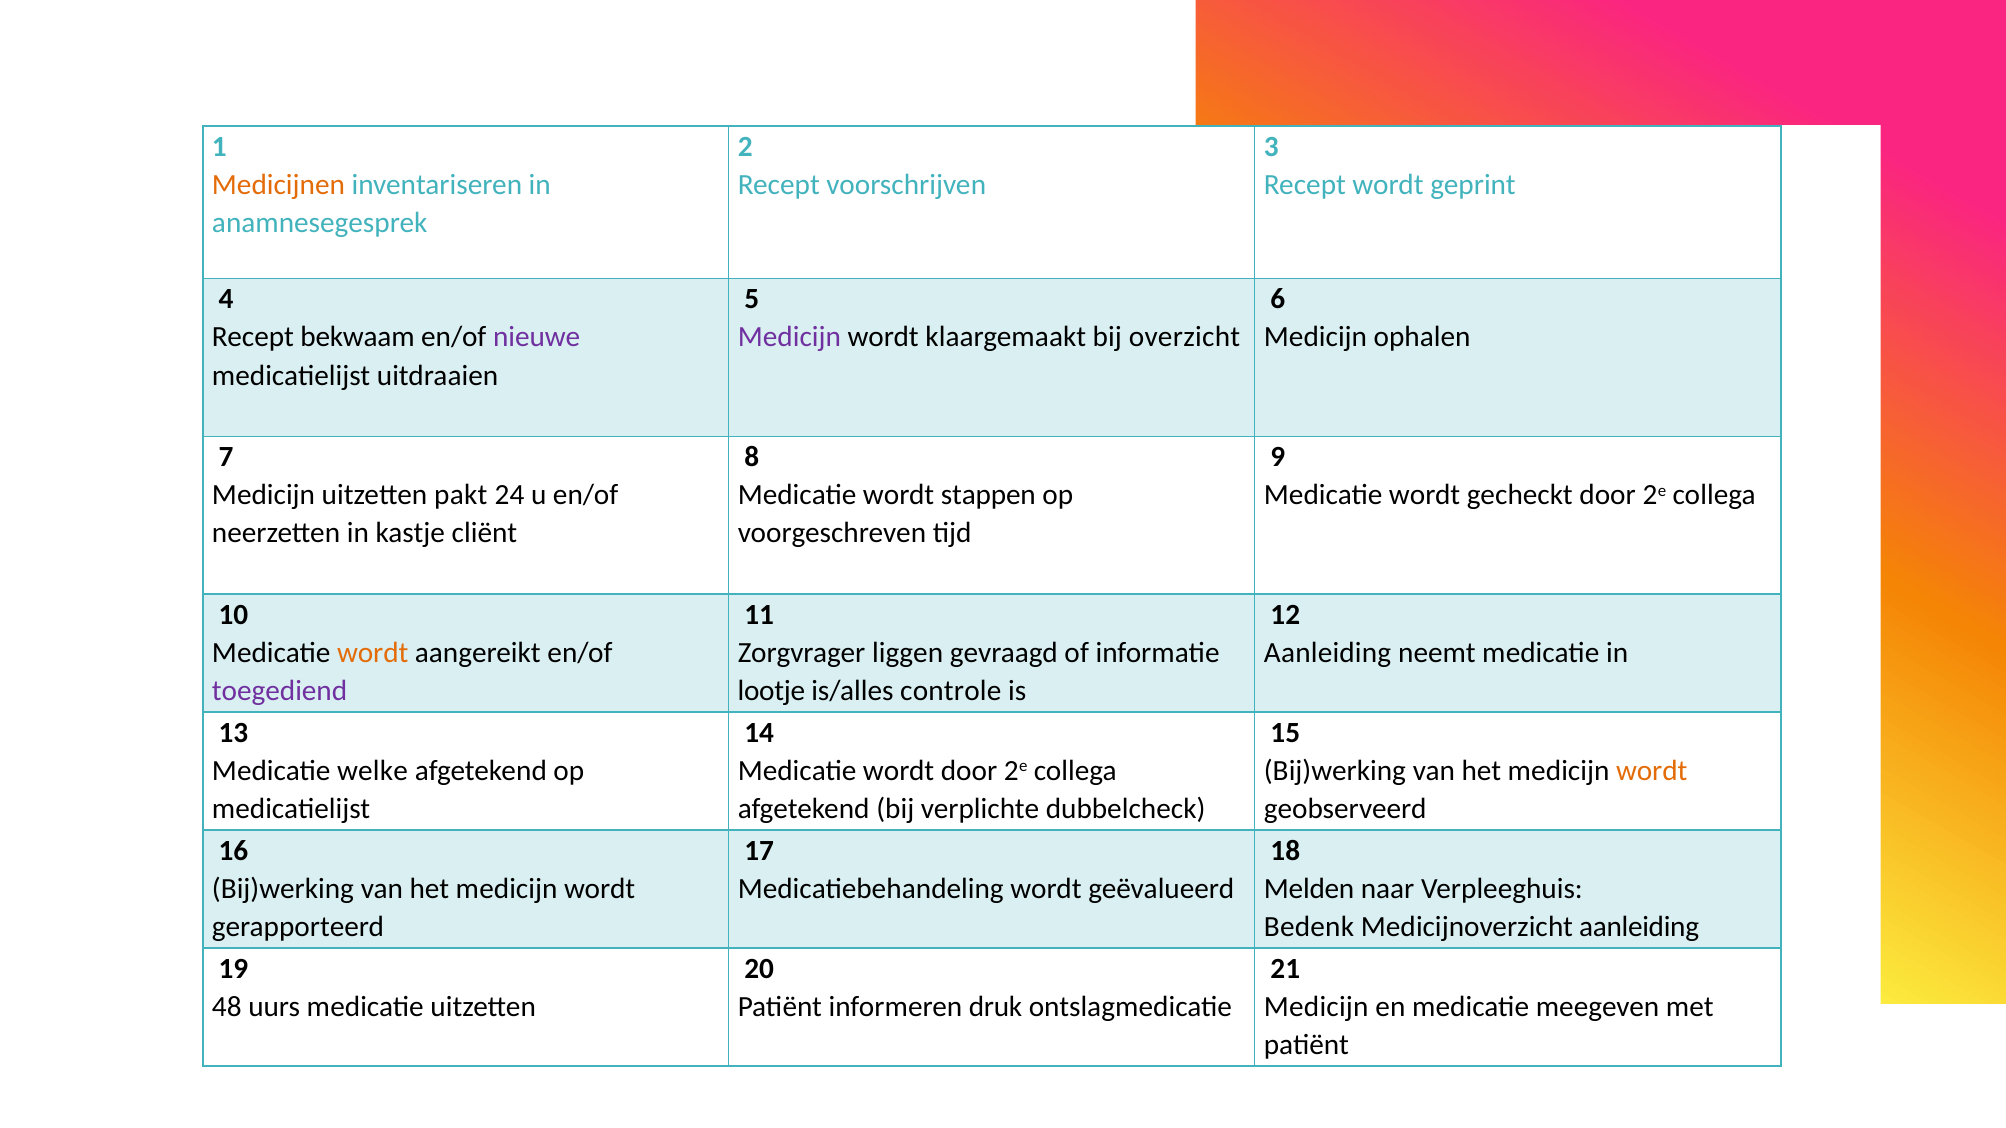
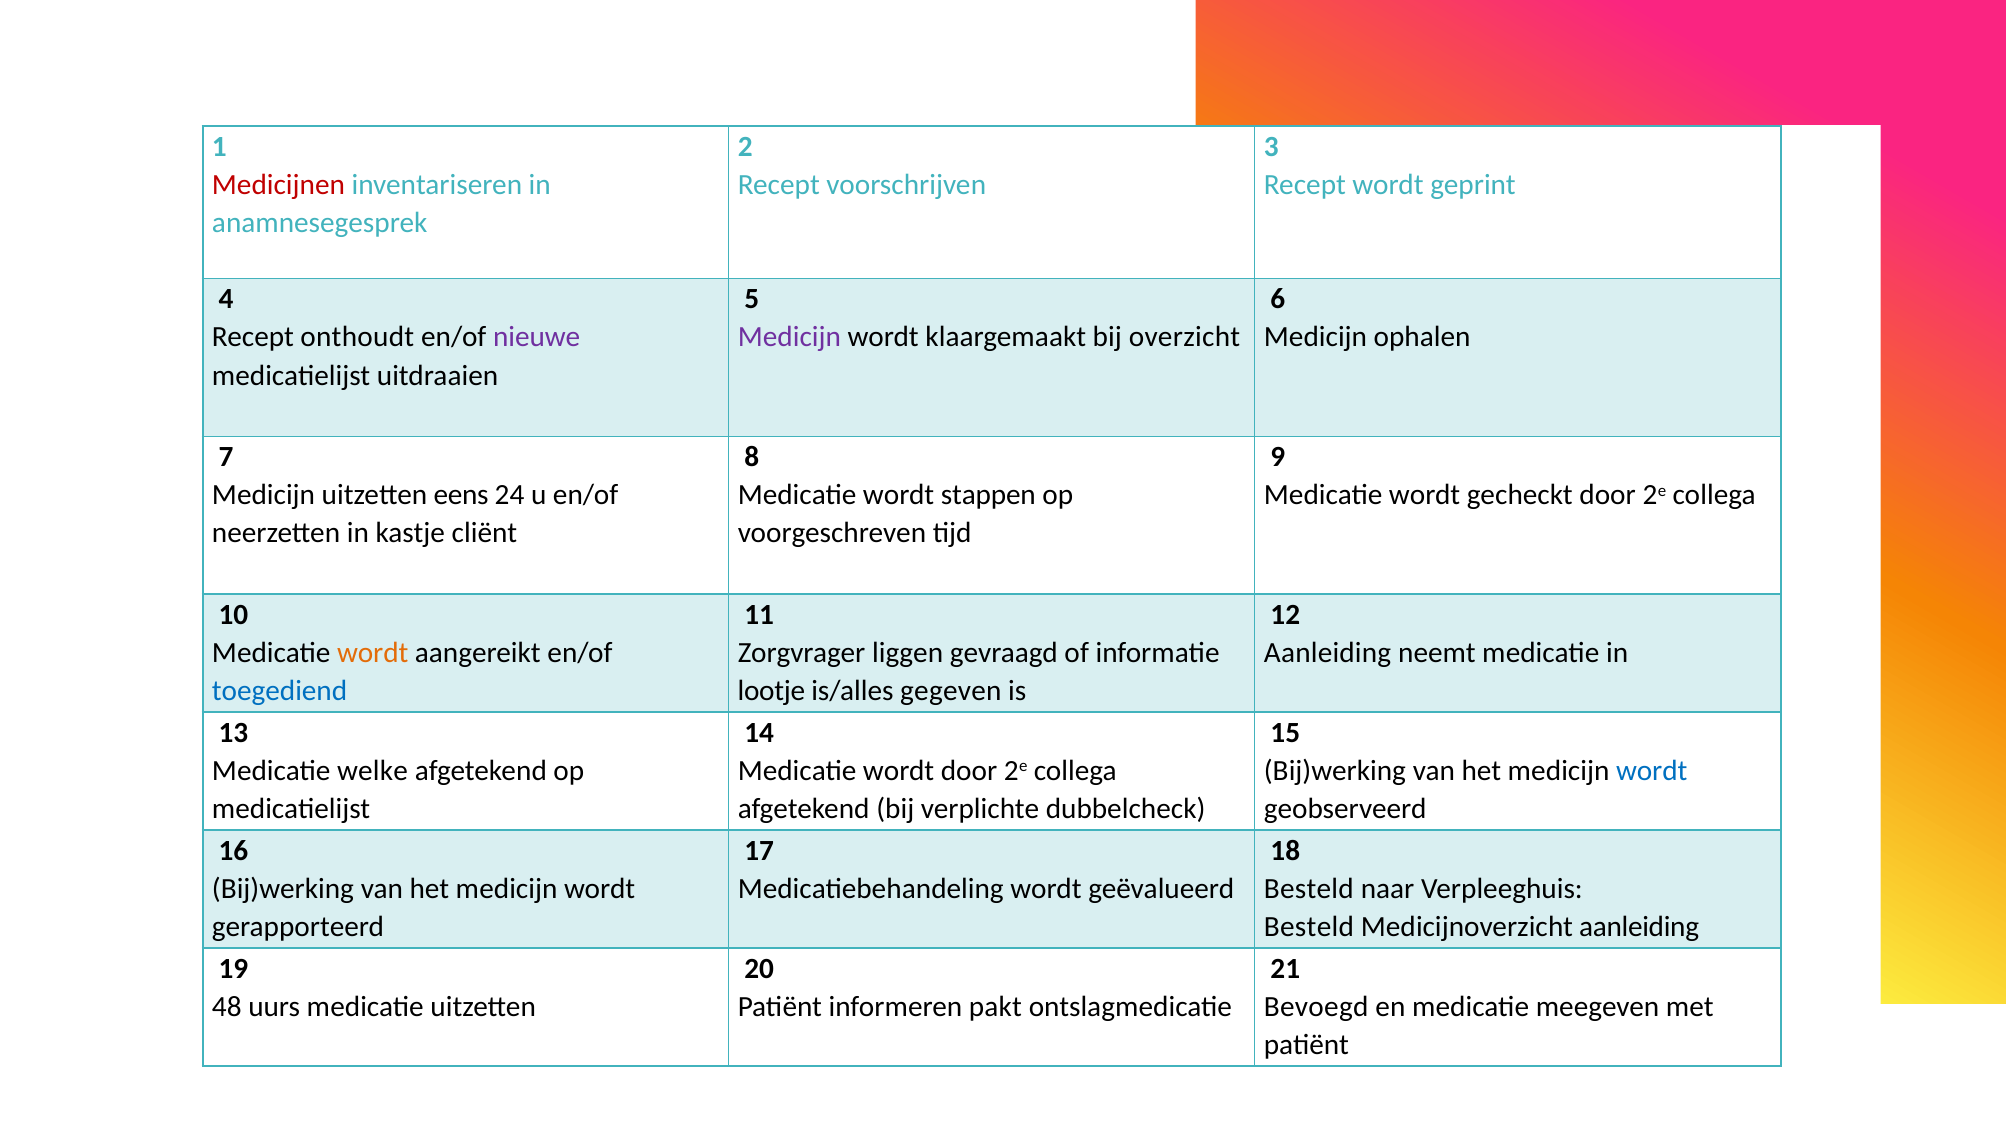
Medicijnen colour: orange -> red (278, 185)
bekwaam: bekwaam -> onthoudt (357, 337)
pakt: pakt -> eens (461, 495)
toegediend colour: purple -> blue (280, 691)
controle: controle -> gegeven (951, 691)
wordt colour: orange -> blue (1652, 771)
Melden: Melden -> Besteld (1309, 889)
Bedenk: Bedenk -> Besteld (1309, 927)
druk: druk -> pakt (995, 1007)
Medicijn: Medicijn -> Bevoegd (1316, 1007)
